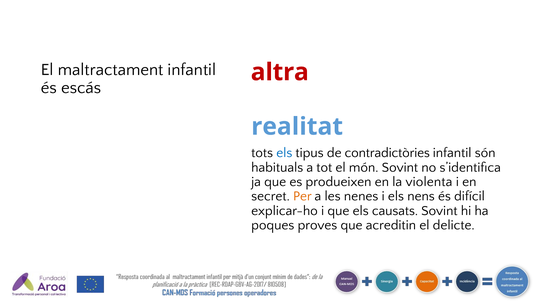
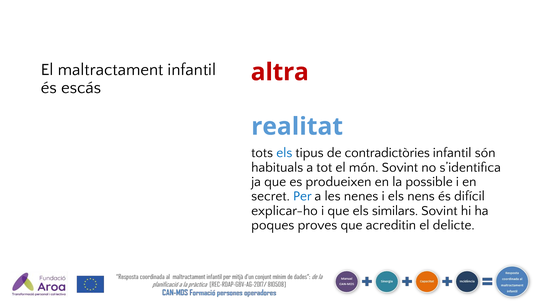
violenta: violenta -> possible (429, 182)
Per colour: orange -> blue (302, 196)
causats: causats -> similars (395, 211)
